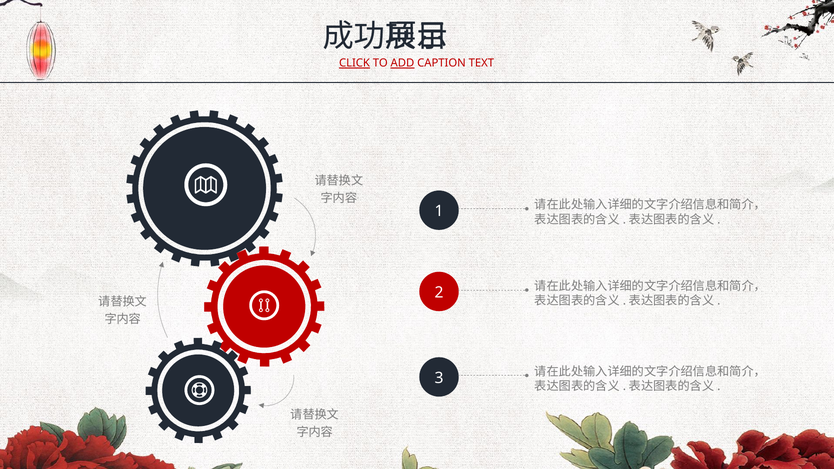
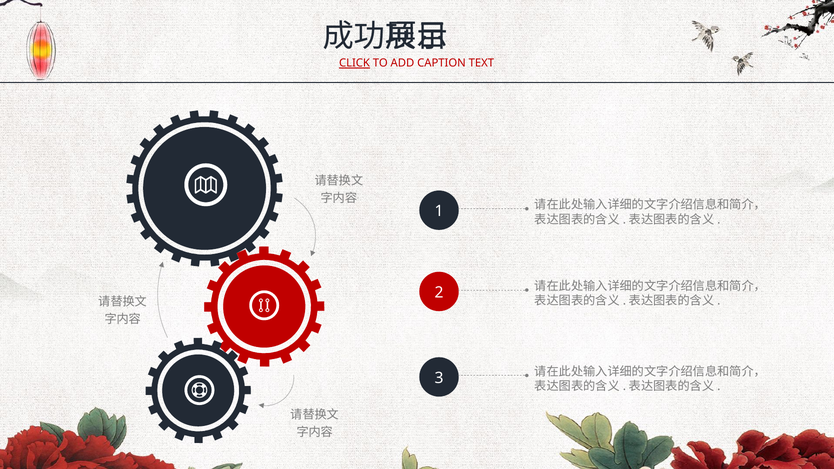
ADD underline: present -> none (402, 63)
